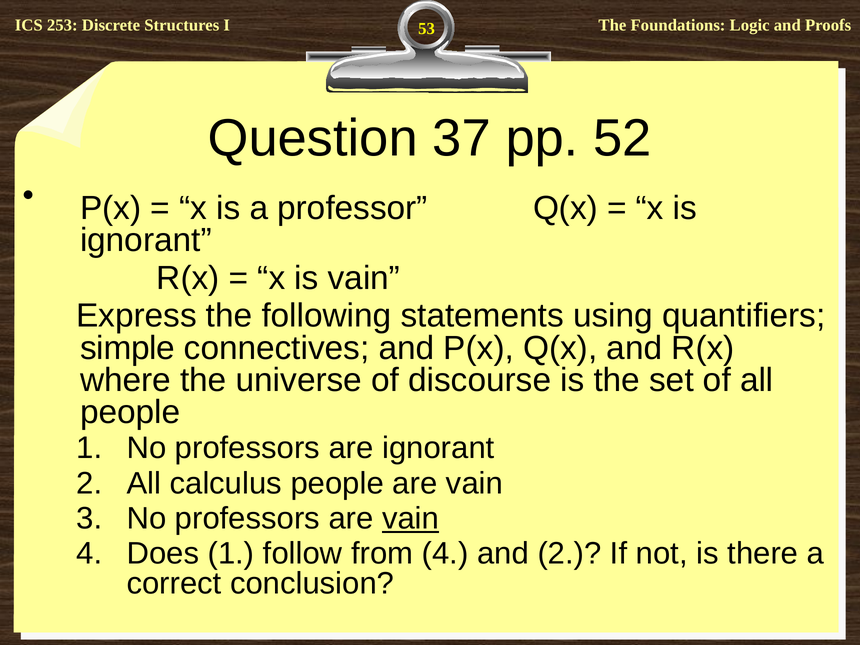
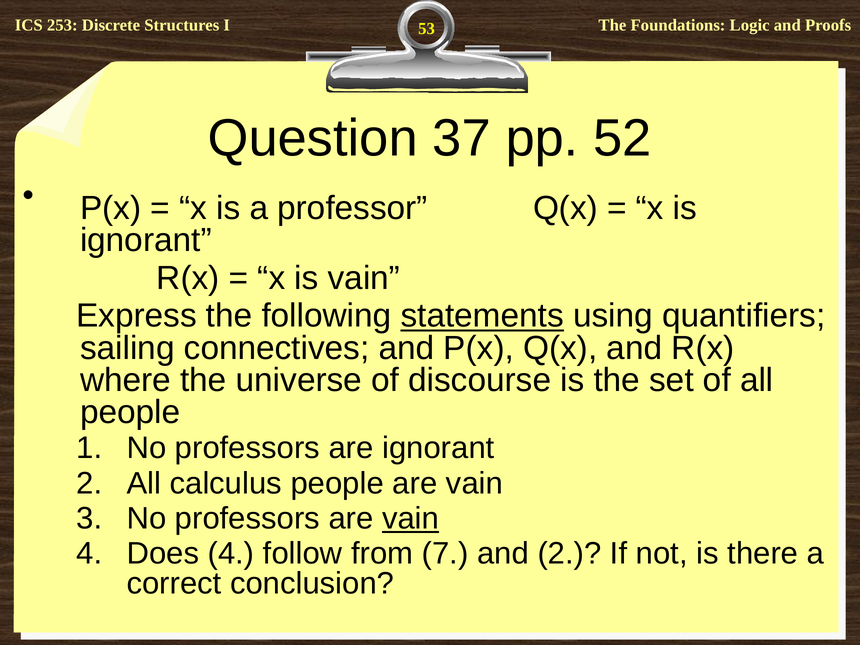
statements underline: none -> present (482, 316)
simple: simple -> sailing (127, 348)
Does 1: 1 -> 4 (231, 554)
from 4: 4 -> 7 (445, 554)
